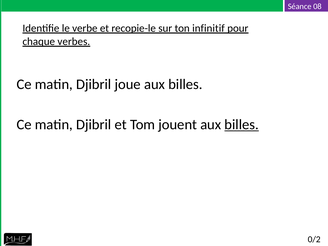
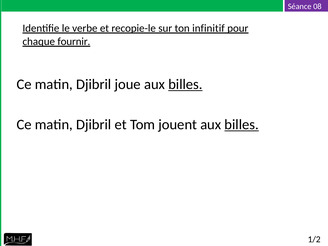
verbes: verbes -> fournir (74, 41)
billes underline: none -> present (185, 84)
0/2: 0/2 -> 1/2 (314, 239)
